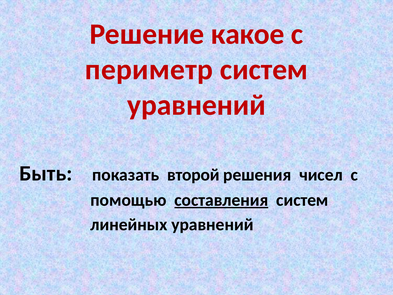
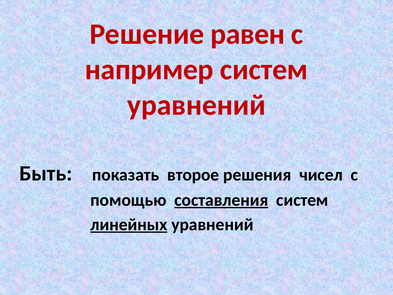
какое: какое -> равен (248, 34)
периметр: периметр -> например (149, 70)
второй: второй -> второе (193, 175)
линейных underline: none -> present (129, 224)
